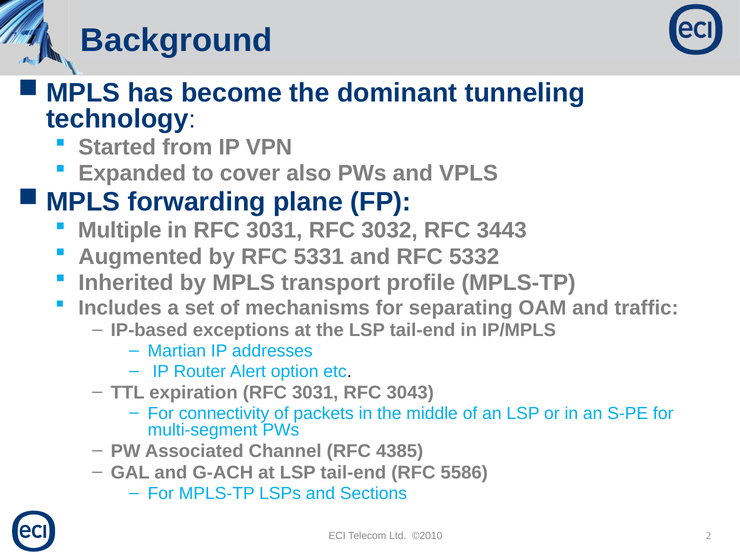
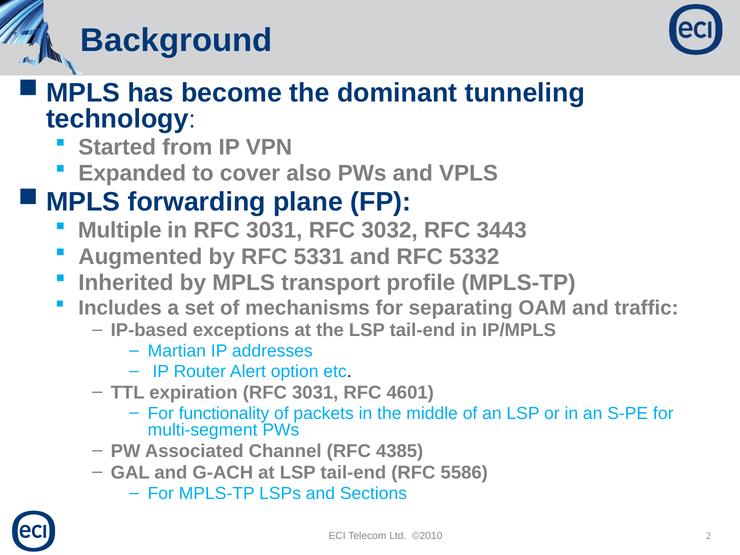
3043: 3043 -> 4601 (410, 392)
connectivity: connectivity -> functionality (224, 413)
